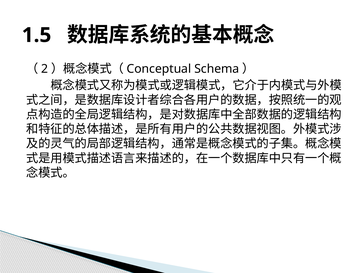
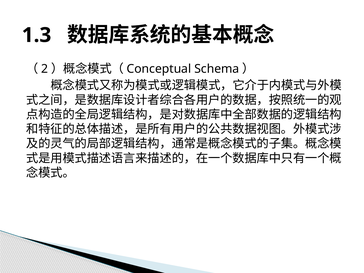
1.5: 1.5 -> 1.3 (37, 35)
